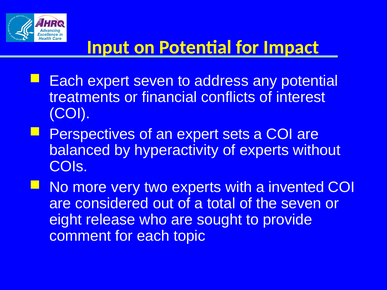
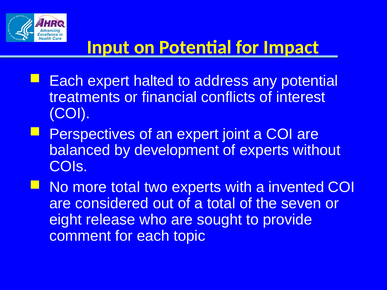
expert seven: seven -> halted (154, 81)
sets: sets -> joint (236, 134)
hyperactivity: hyperactivity -> development (177, 150)
more very: very -> total (126, 187)
